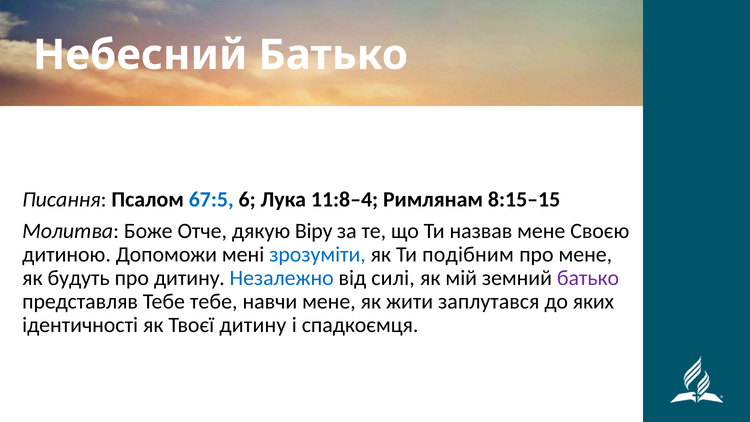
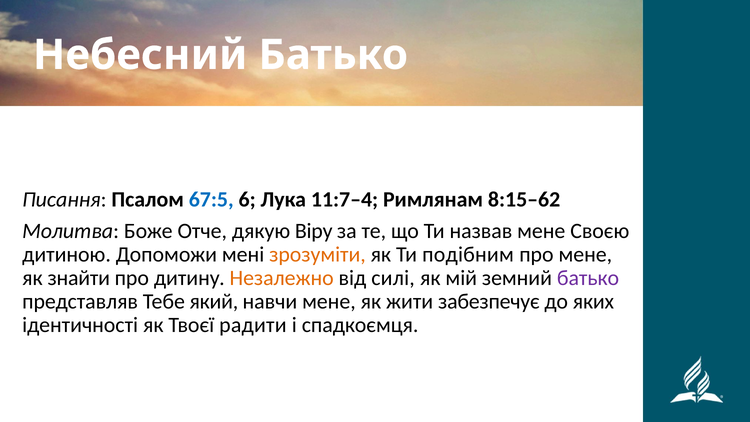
11:8–4: 11:8–4 -> 11:7–4 (345, 199)
8:15–15: 8:15–15 -> 8:15–62 (524, 199)
зрозуміти colour: blue -> orange (317, 254)
будуть: будуть -> знайти (79, 278)
Незалежно colour: blue -> orange (282, 278)
Тебе тебе: тебе -> який (214, 302)
заплутався: заплутався -> забезпечує (489, 302)
Твоєї дитину: дитину -> радити (253, 325)
